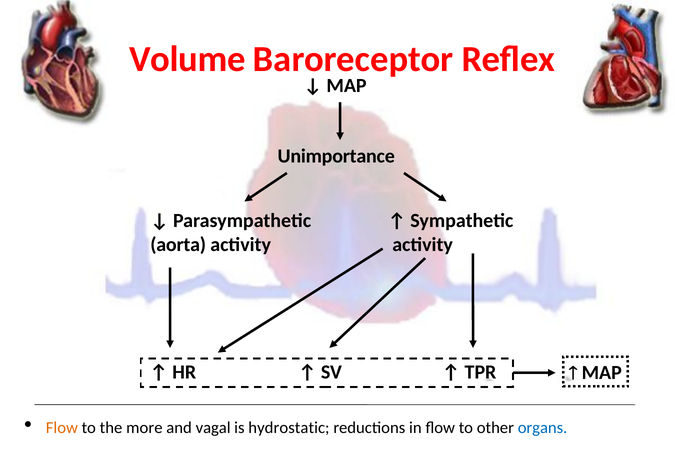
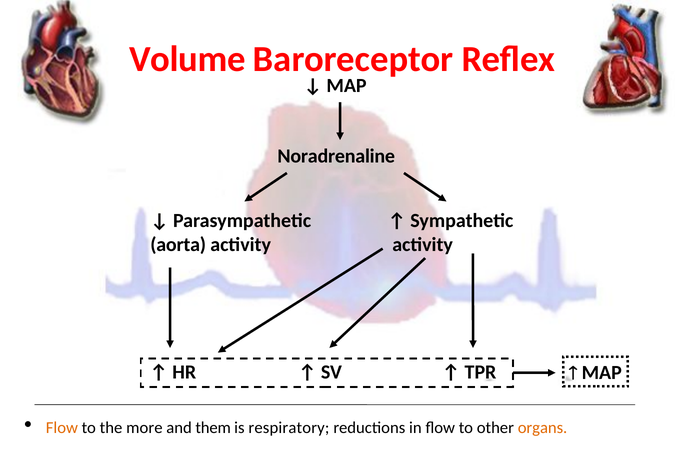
Unimportance: Unimportance -> Noradrenaline (336, 156)
vagal: vagal -> them (213, 428)
hydrostatic: hydrostatic -> respiratory (289, 428)
organs colour: blue -> orange (543, 428)
